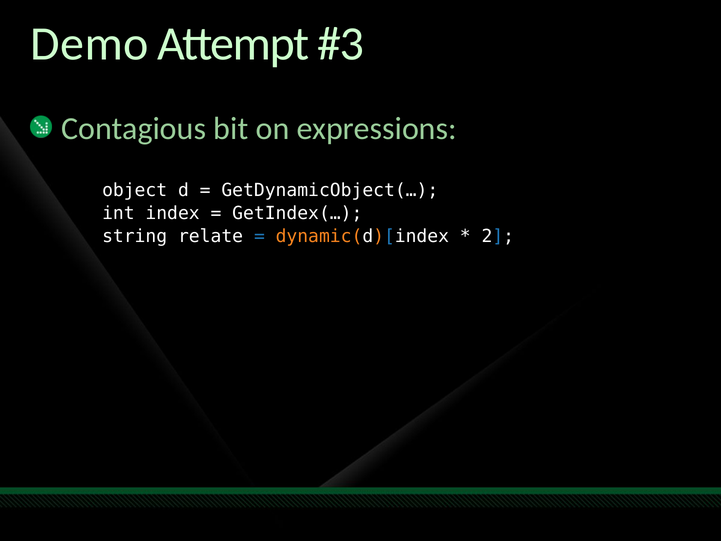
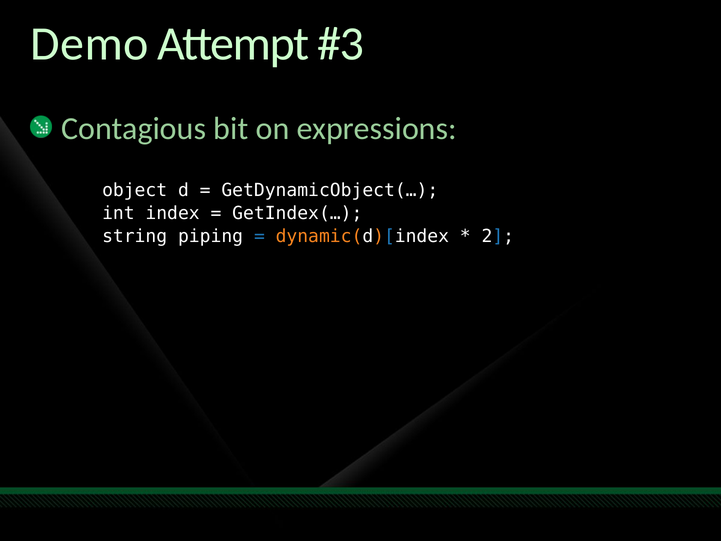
relate: relate -> piping (211, 236)
